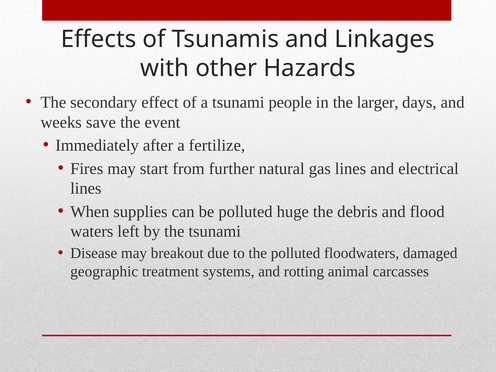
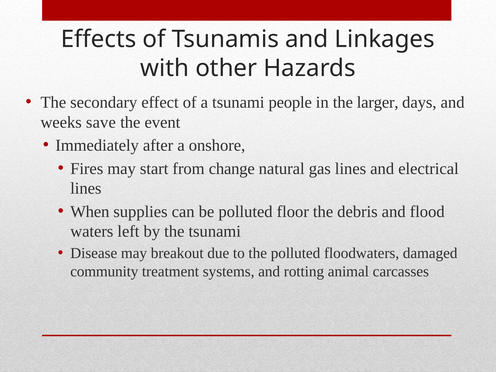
fertilize: fertilize -> onshore (217, 145)
further: further -> change (232, 169)
huge: huge -> floor (293, 212)
geographic: geographic -> community (104, 271)
